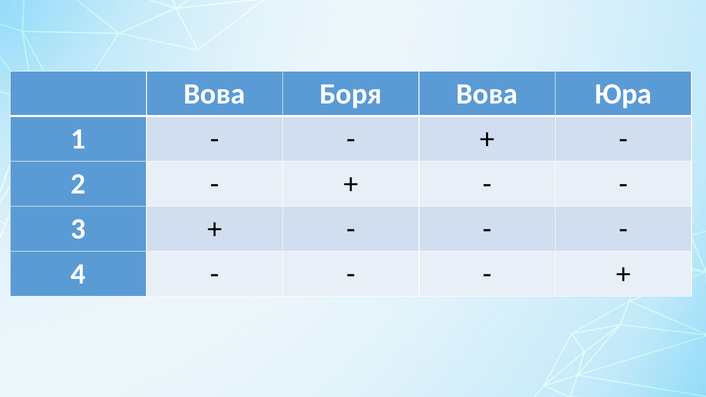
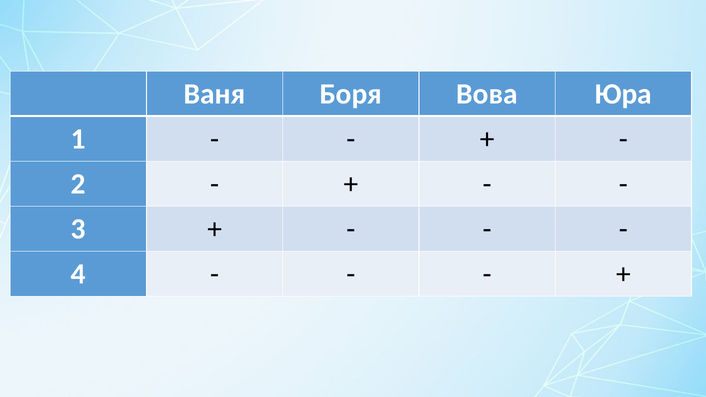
Вова: Вова -> Ваня (215, 94)
